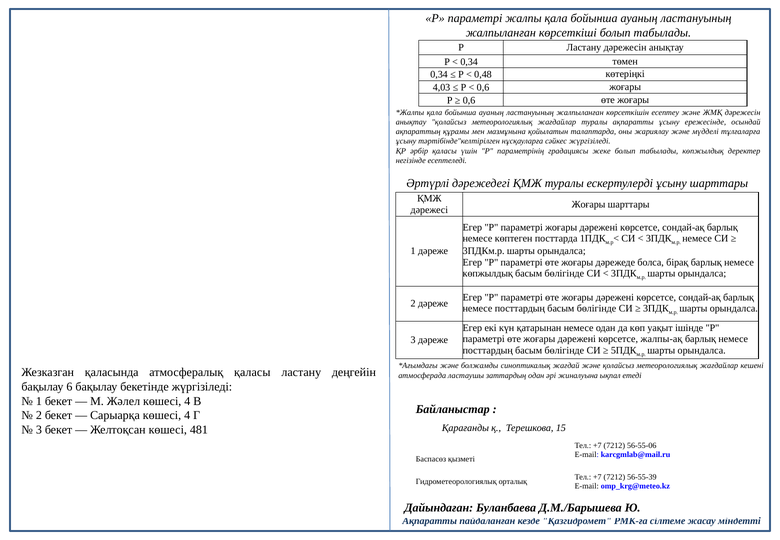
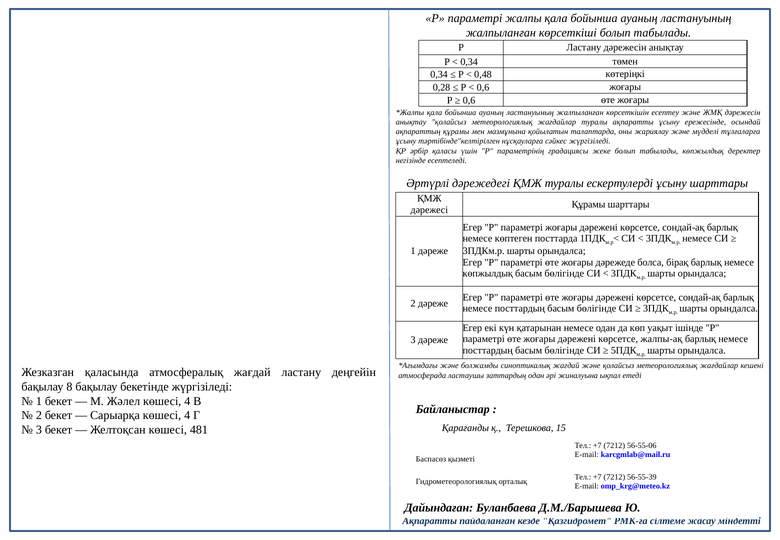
4,03: 4,03 -> 0,28 (442, 87)
Жоғары: Жоғары -> Құрамы (589, 204)
атмосфералық қаласы: қаласы -> жағдай (252, 372)
6: 6 -> 8 (69, 387)
